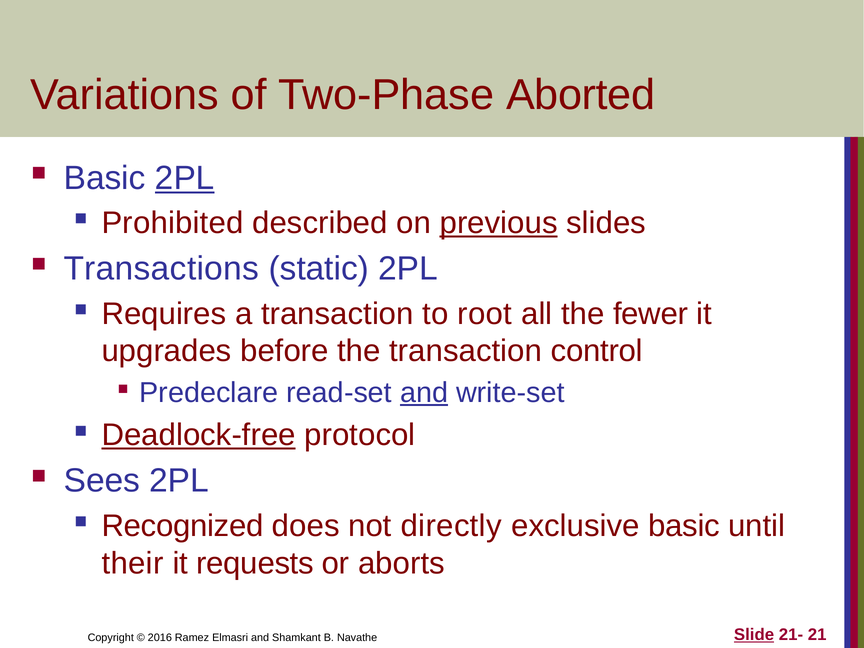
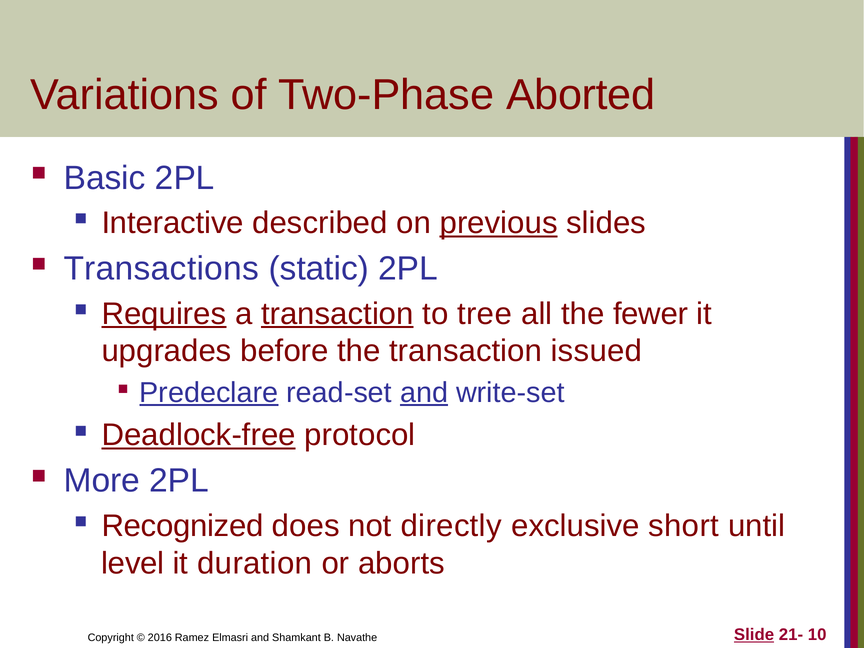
2PL underline: present -> none (185, 178)
Prohibited: Prohibited -> Interactive (173, 223)
Requires underline: none -> present (164, 314)
transaction underline: none -> present (337, 314)
root: root -> tree (485, 314)
control: control -> issued (596, 351)
Predeclare underline: none -> present (209, 393)
Sees: Sees -> More (102, 481)
exclusive basic: basic -> short (684, 526)
their: their -> level (133, 563)
requests: requests -> duration (255, 563)
21: 21 -> 10 (817, 635)
